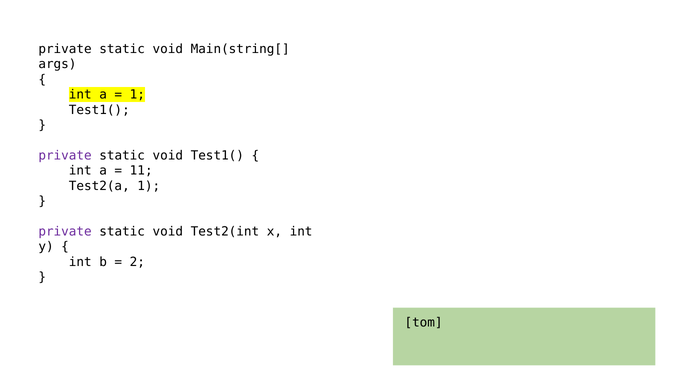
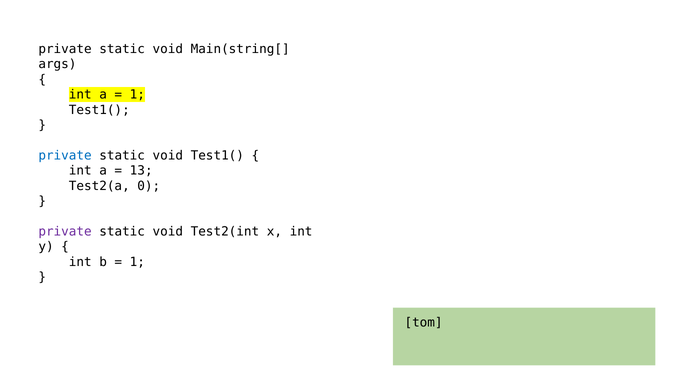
private colour: purple -> blue (65, 155)
11: 11 -> 13 (141, 171)
Test2(a 1: 1 -> 0 (149, 186)
2: 2 -> 1 (137, 262)
